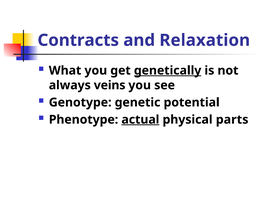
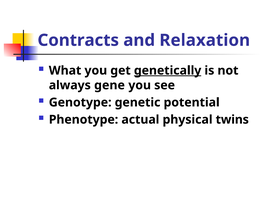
veins: veins -> gene (109, 85)
actual underline: present -> none (140, 120)
parts: parts -> twins (232, 120)
